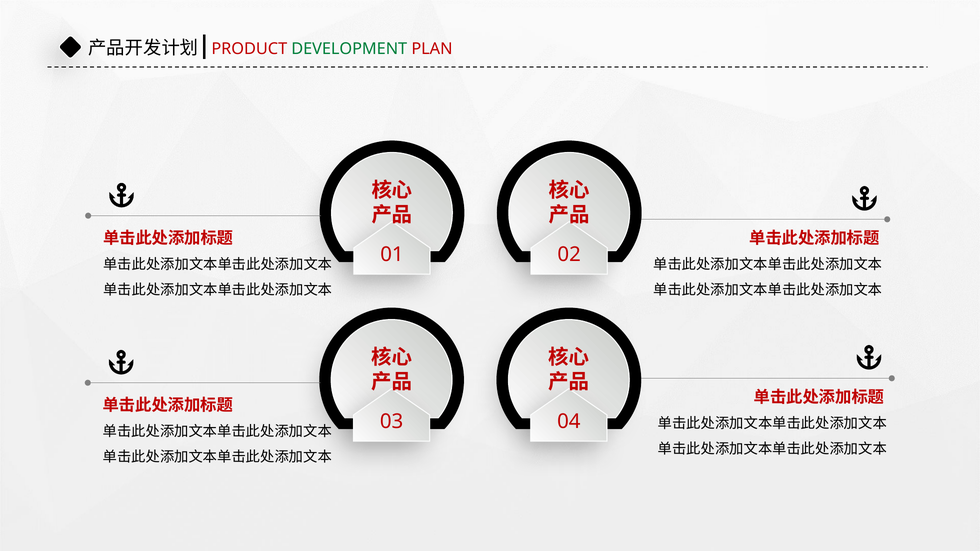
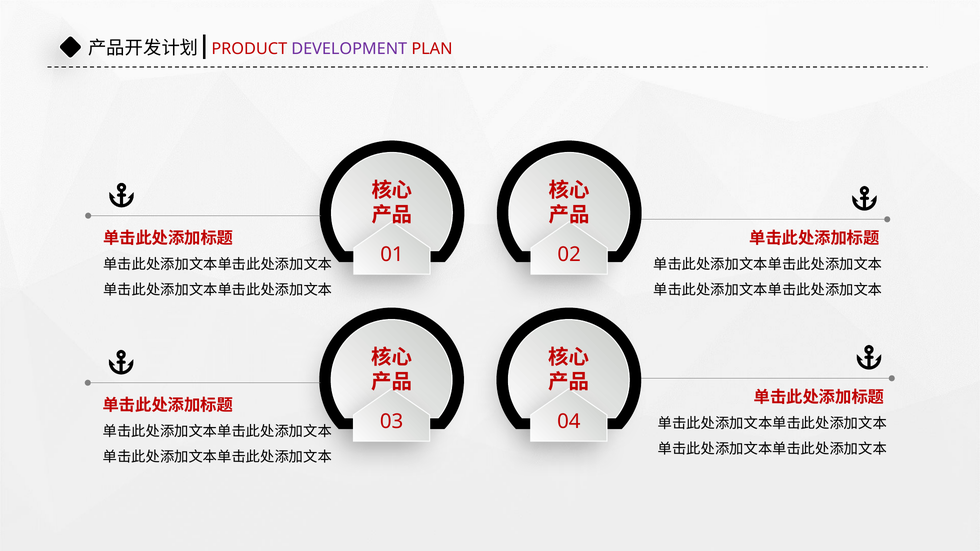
DEVELOPMENT colour: green -> purple (349, 49)
